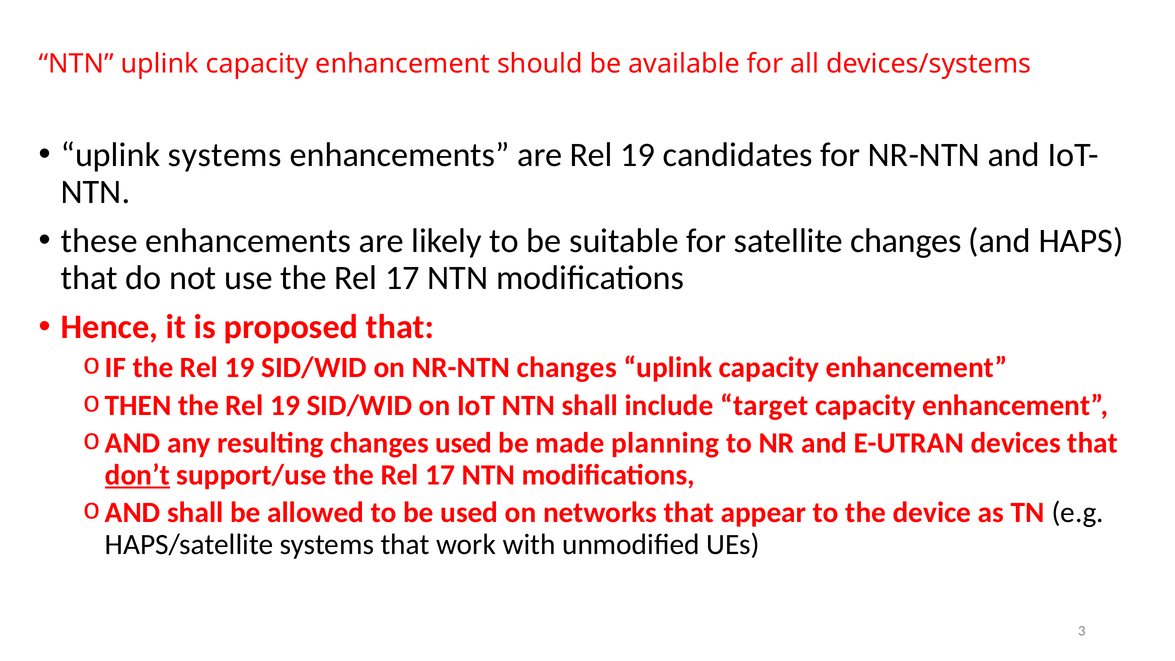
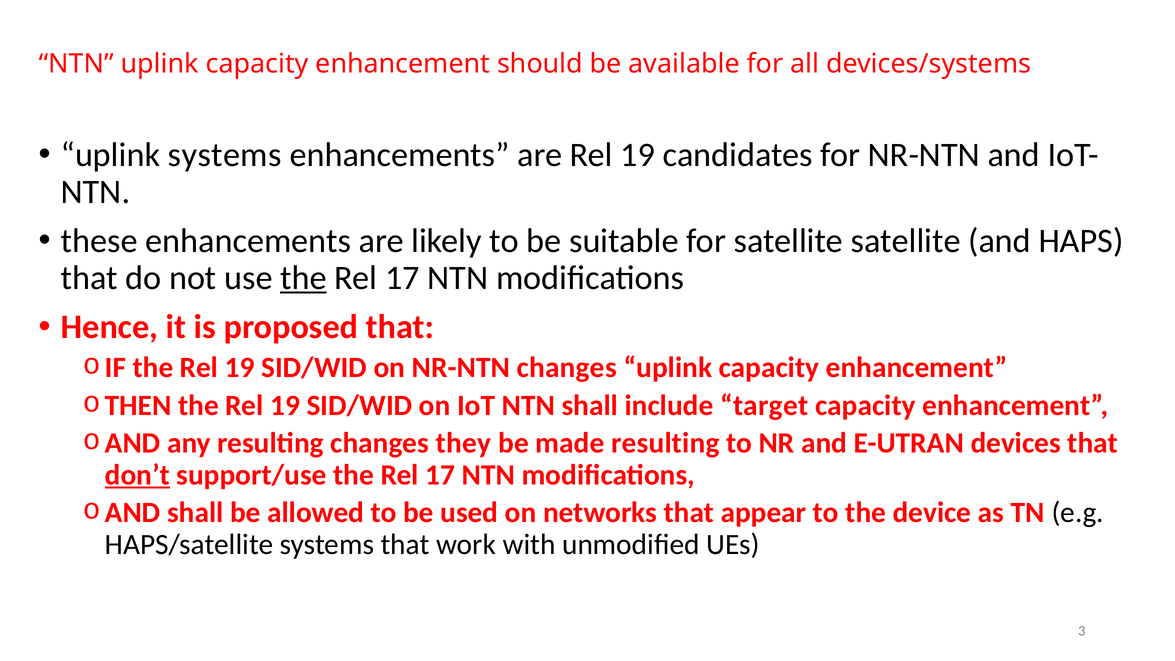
satellite changes: changes -> satellite (906, 241)
the underline: none -> present (303, 278)
changes used: used -> they (463, 443)
made planning: planning -> resulting (665, 443)
